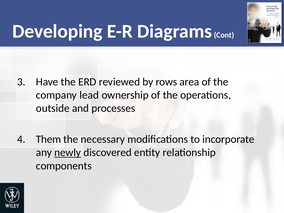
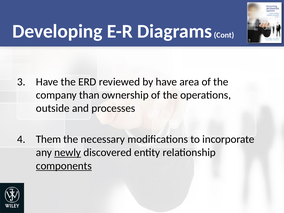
by rows: rows -> have (166, 82)
lead: lead -> than (89, 95)
components underline: none -> present (64, 166)
